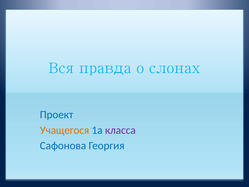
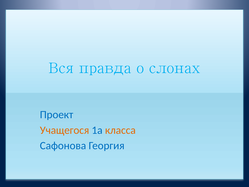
класса colour: purple -> orange (120, 130)
